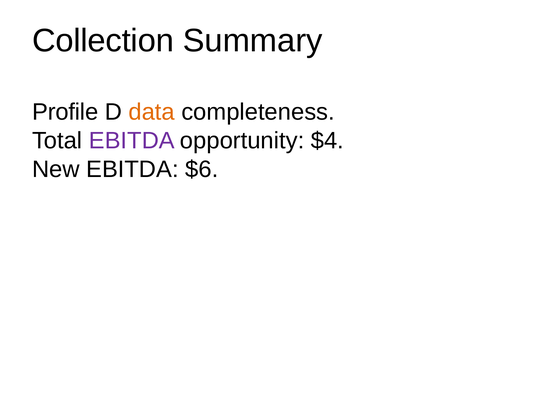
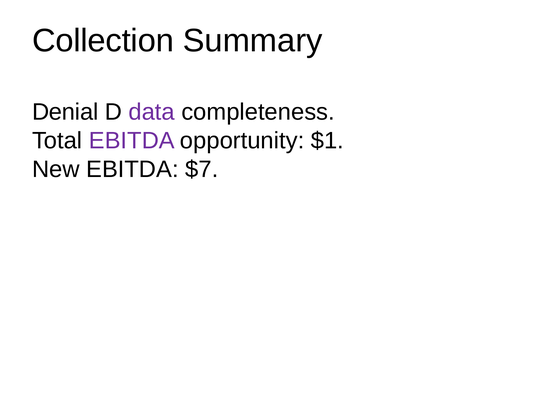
Profile: Profile -> Denial (65, 112)
data colour: orange -> purple (152, 112)
$4: $4 -> $1 (327, 141)
$6: $6 -> $7 (202, 169)
